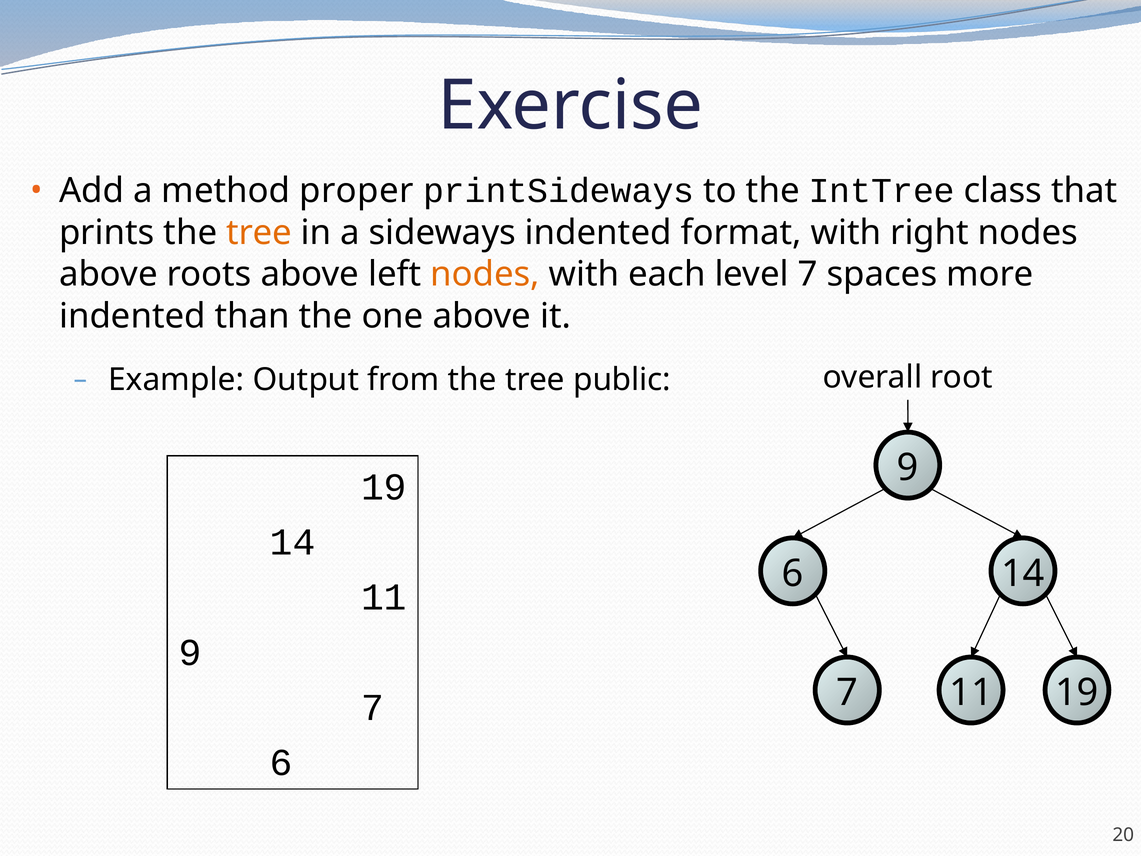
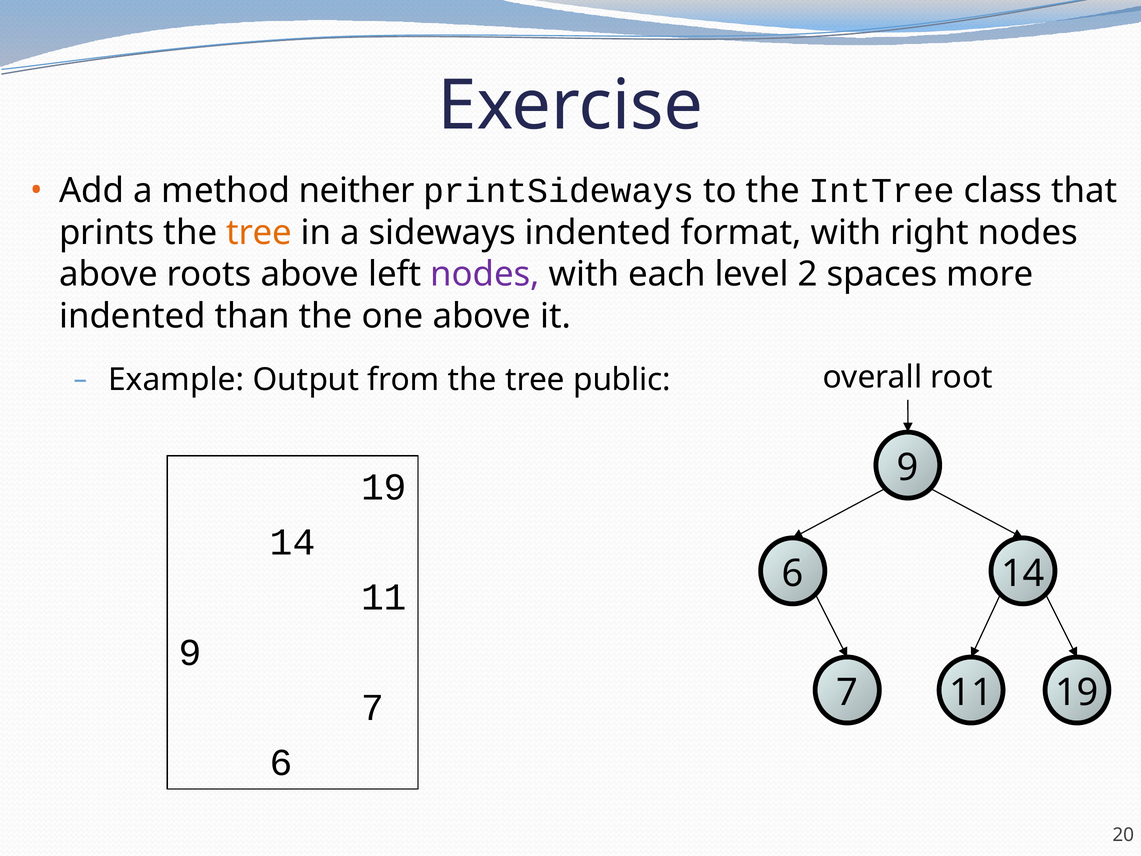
proper: proper -> neither (357, 191)
nodes colour: orange -> purple (485, 274)
level 7: 7 -> 2 (808, 274)
